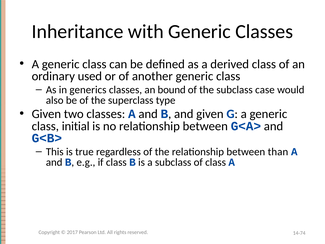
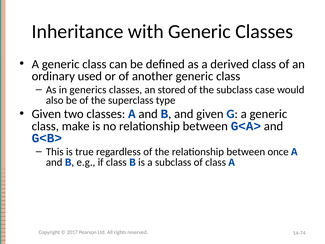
bound: bound -> stored (172, 90)
initial: initial -> make (76, 126)
than: than -> once (278, 152)
